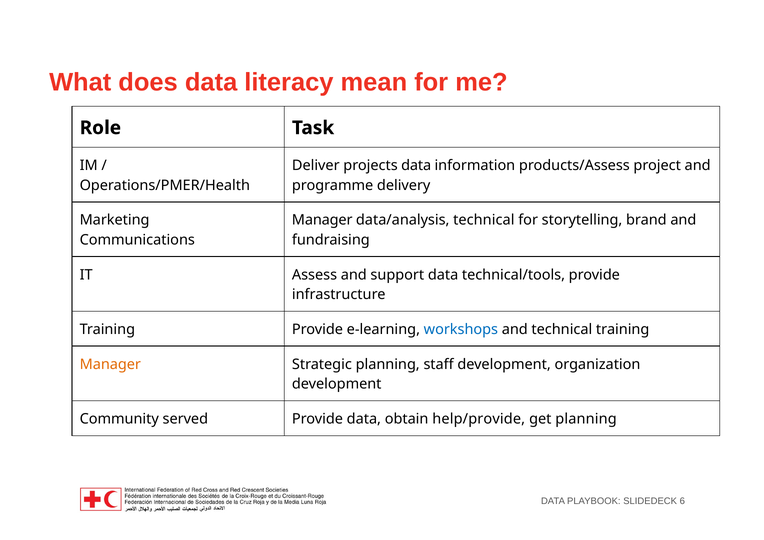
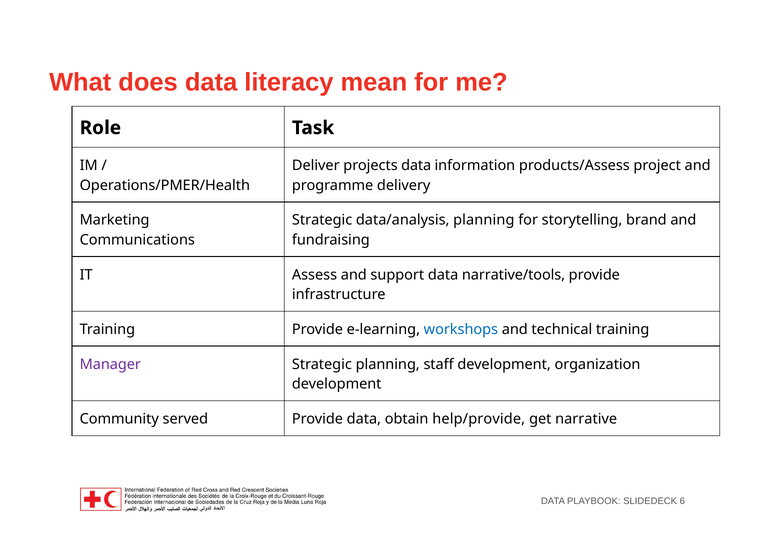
Manager: Manager -> Strategic (322, 220)
data/analysis technical: technical -> planning (484, 220)
technical/tools: technical/tools -> narrative/tools (514, 275)
Manager colour: orange -> purple (110, 365)
get planning: planning -> narrative (586, 419)
